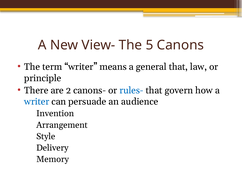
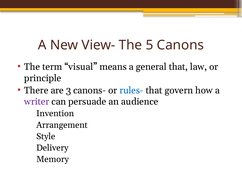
term writer: writer -> visual (81, 67)
2: 2 -> 3 (69, 91)
writer colour: blue -> purple (37, 102)
